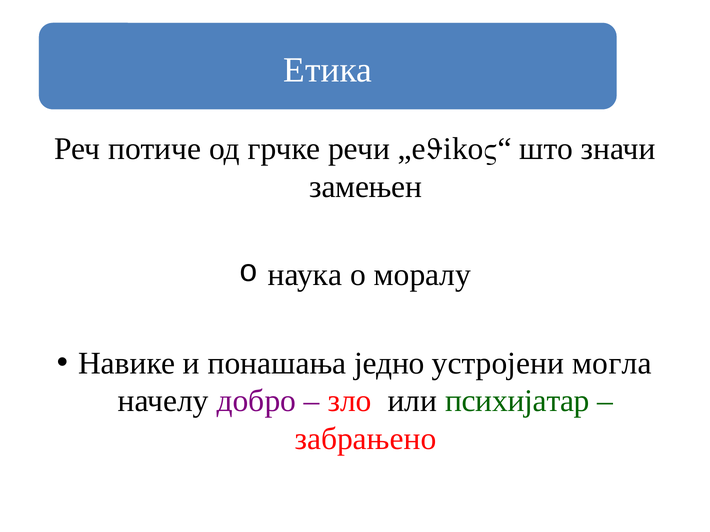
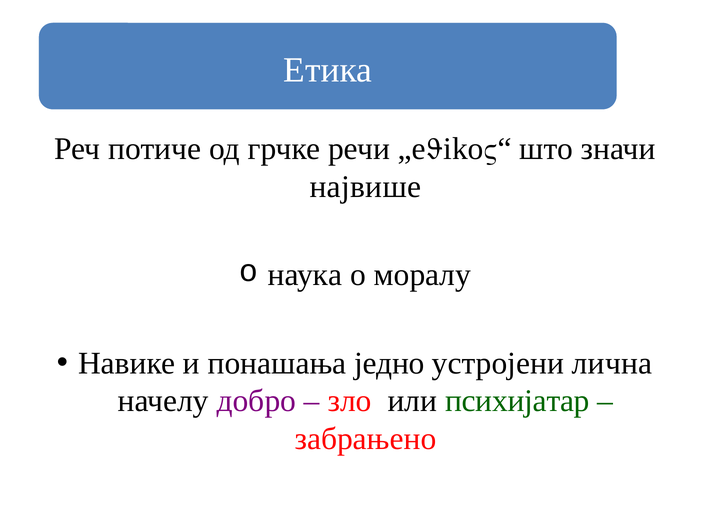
замењен: замењен -> највише (365, 187)
могла: могла -> лична (612, 364)
